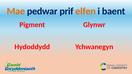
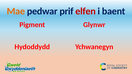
elfen colour: orange -> red (86, 11)
